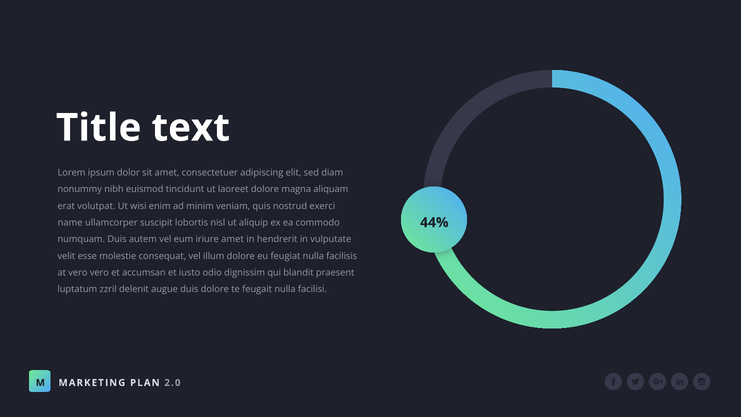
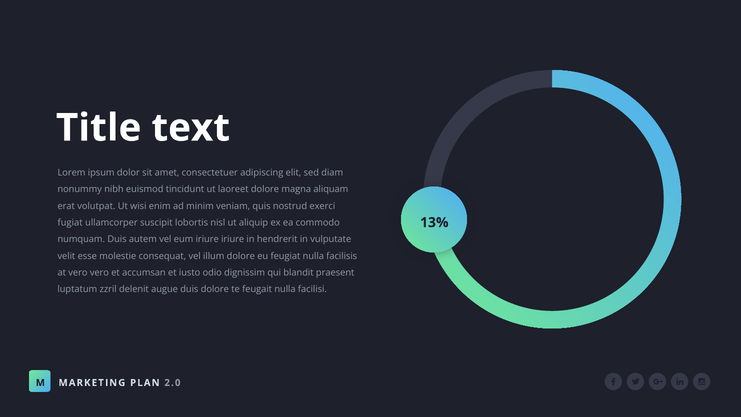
44%: 44% -> 13% (434, 222)
name: name -> fugiat (70, 223)
iriure amet: amet -> iriure (233, 239)
